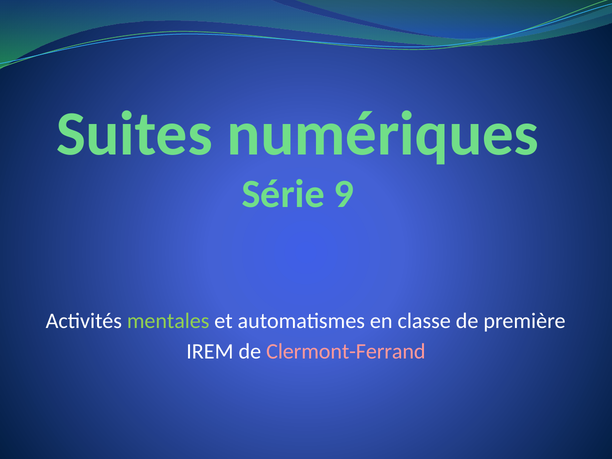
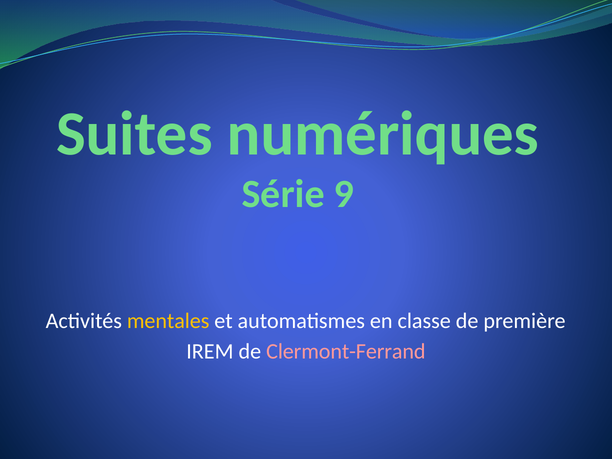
mentales colour: light green -> yellow (168, 321)
